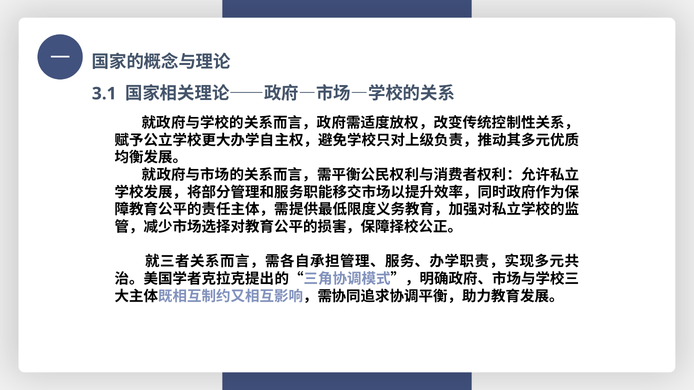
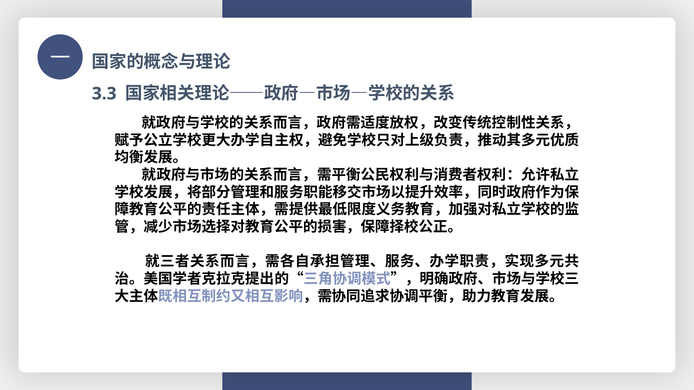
3.1: 3.1 -> 3.3 (104, 94)
